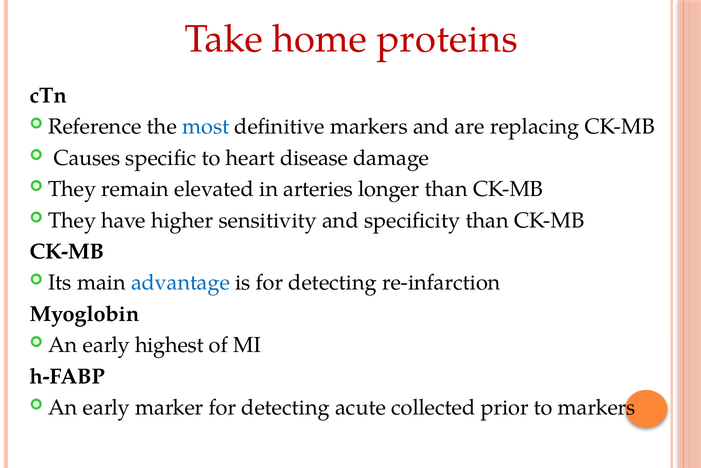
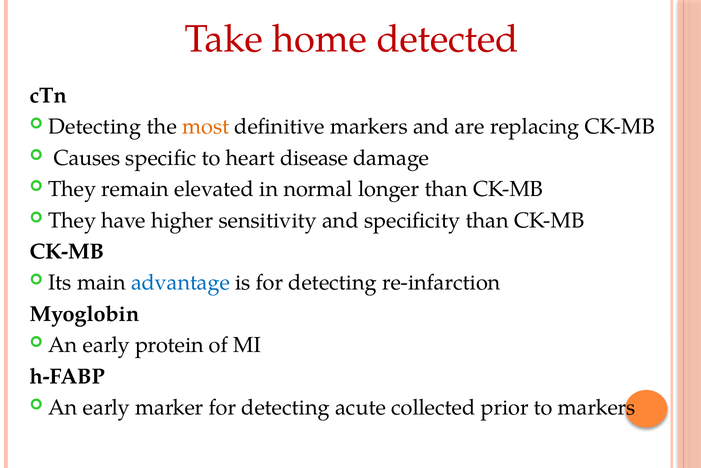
proteins: proteins -> detected (448, 39)
Reference: Reference -> Detecting (95, 127)
most colour: blue -> orange (206, 127)
arteries: arteries -> normal (318, 189)
highest: highest -> protein (169, 345)
